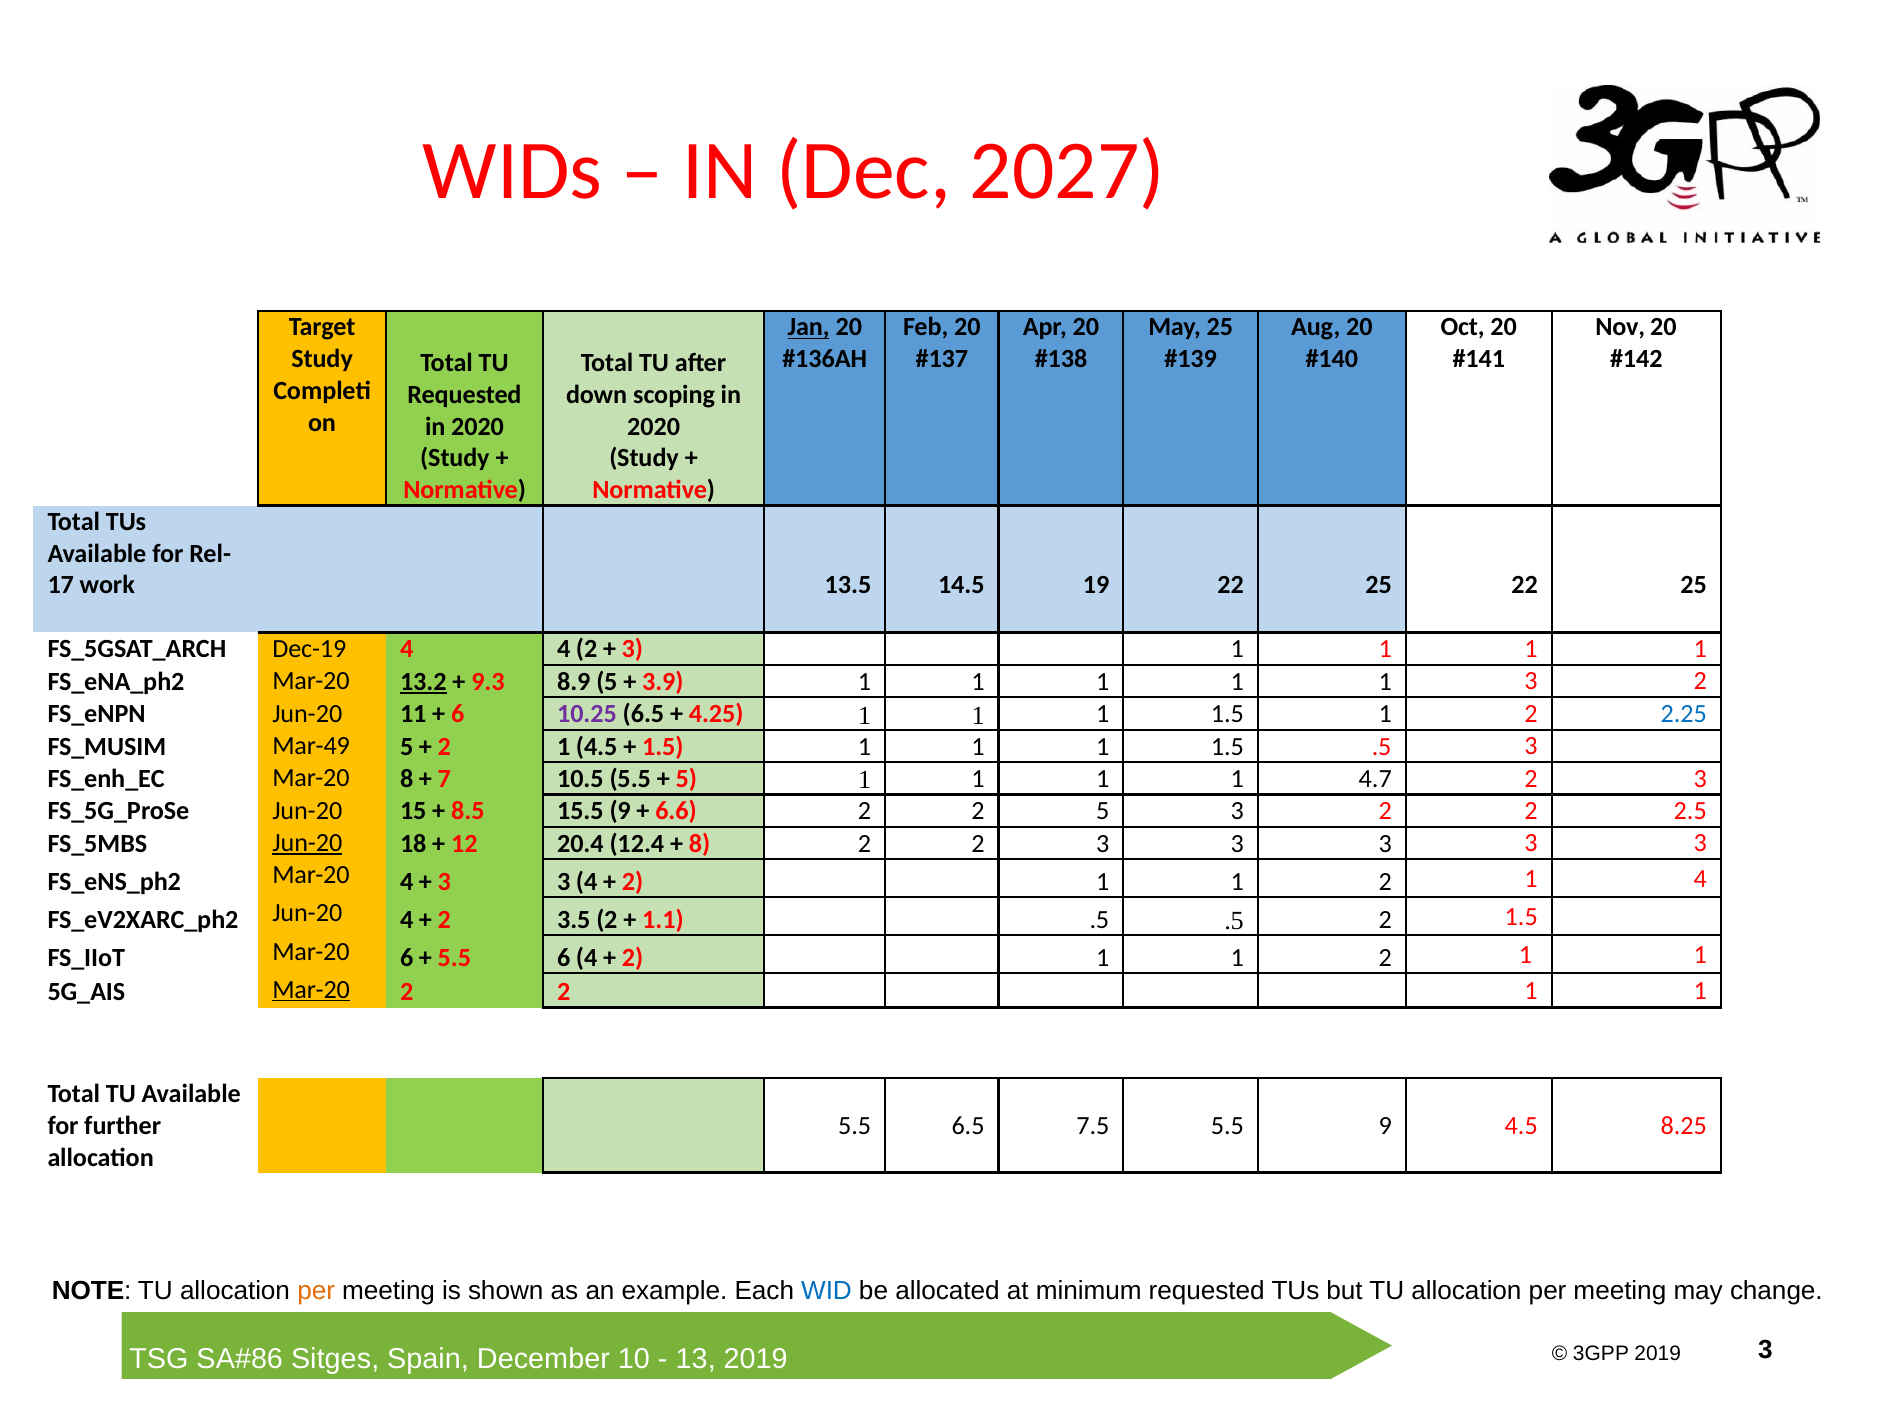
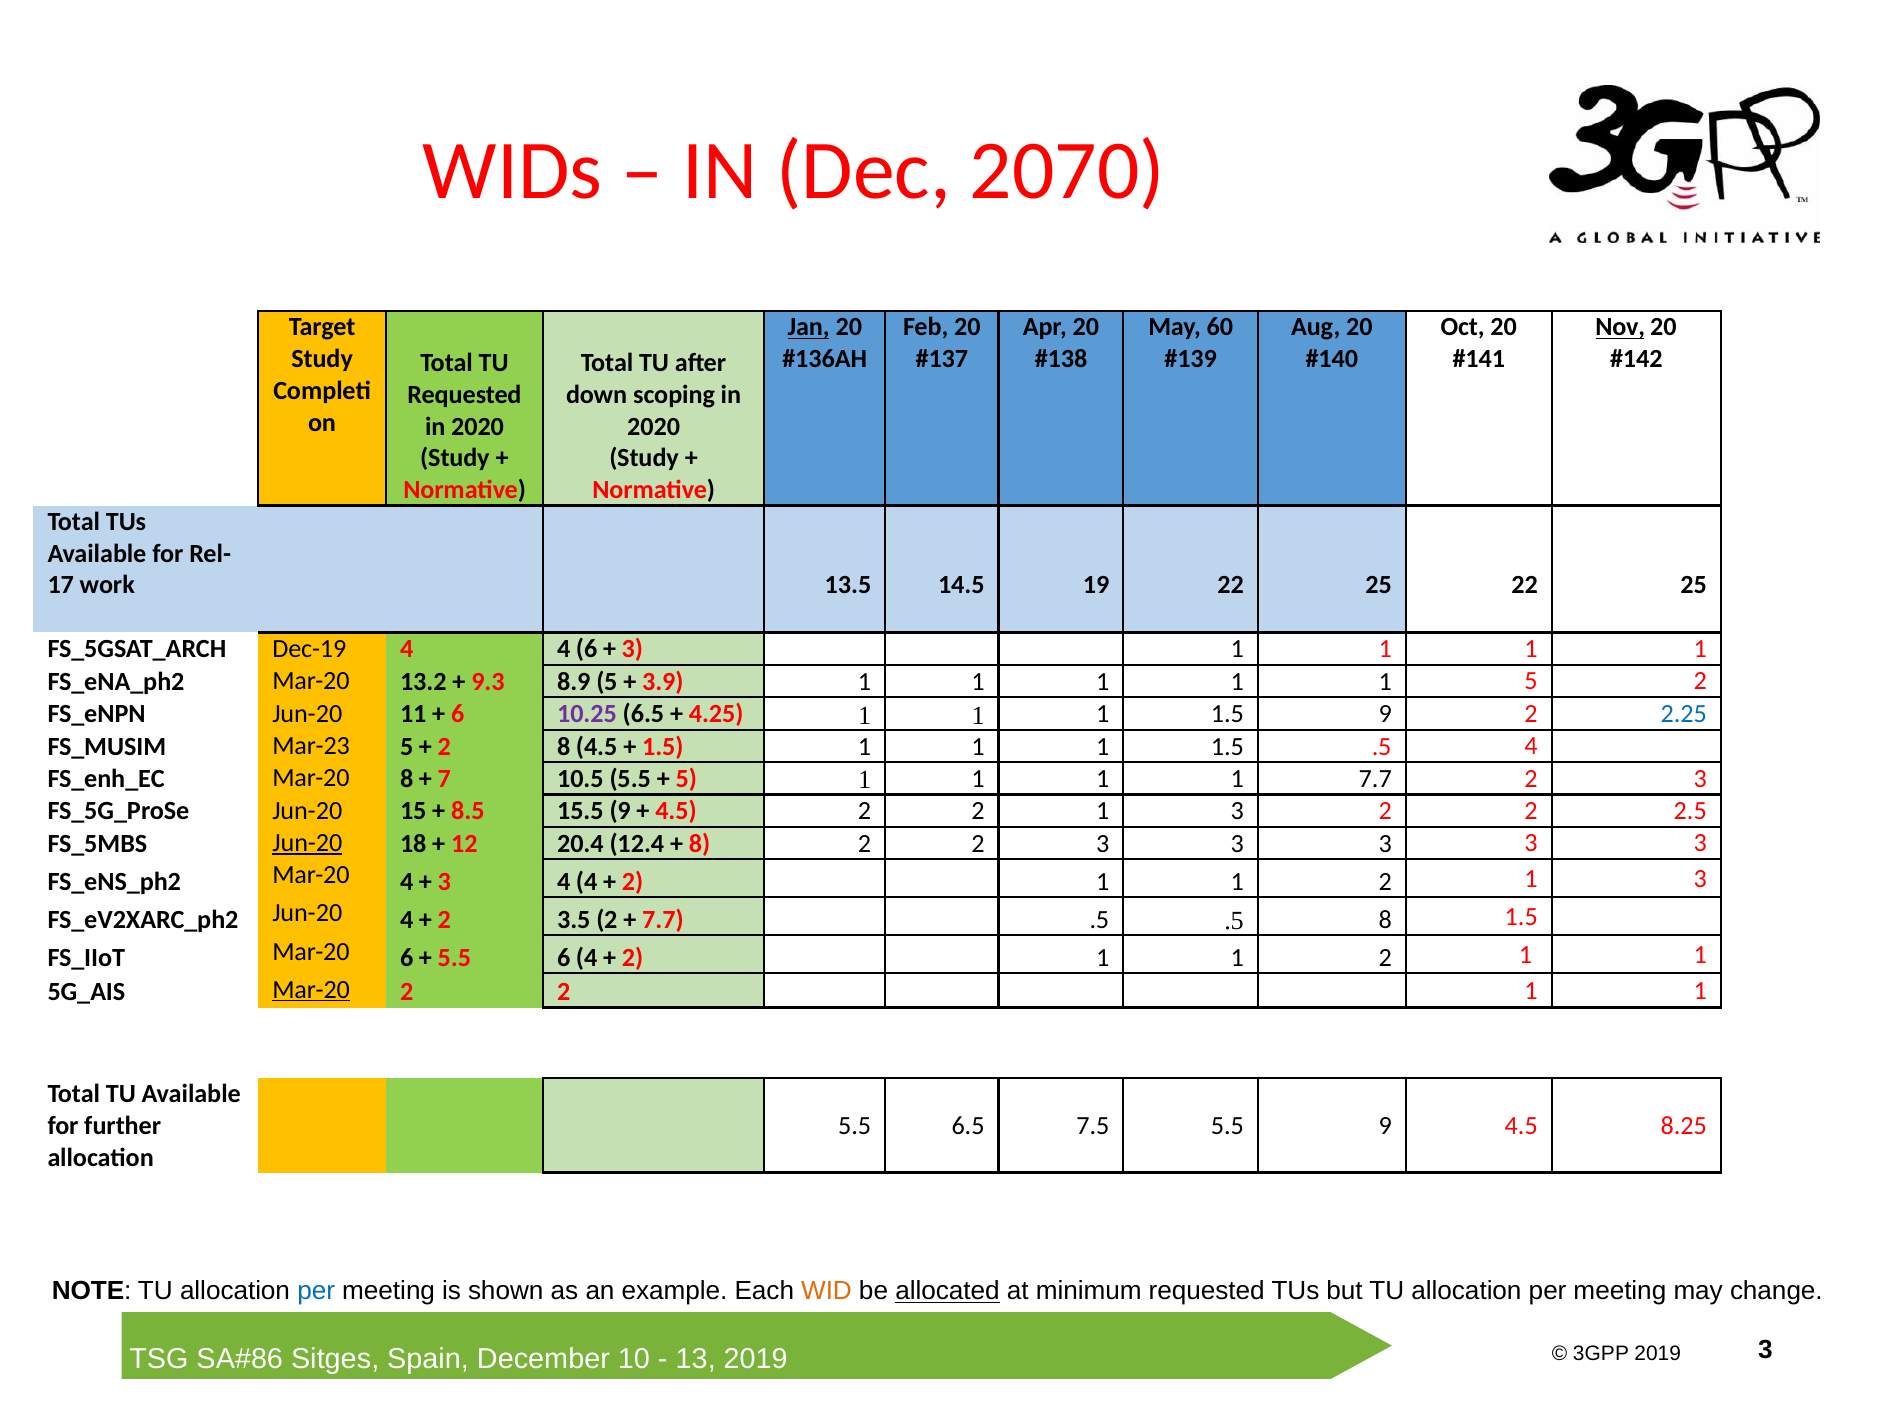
2027: 2027 -> 2070 (1067, 171)
May 25: 25 -> 60 (1220, 327)
Nov underline: none -> present (1620, 327)
4 2: 2 -> 6 (587, 649)
13.2 underline: present -> none (423, 682)
1 3: 3 -> 5 (1531, 681)
1 1.5 1: 1 -> 9 (1385, 714)
Mar-49: Mar-49 -> Mar-23 (311, 746)
1: 1 -> 8 (564, 747)
.5 3: 3 -> 4 (1531, 746)
1 4.7: 4.7 -> 7.7 (1375, 779)
6.6: 6.6 -> 4.5 (676, 811)
5: 5 -> 1 (1103, 811)
3: 3 -> 4 (564, 882)
1 2 1 4: 4 -> 3 (1700, 879)
1.1: 1.1 -> 7.7 (663, 920)
.5 2: 2 -> 8 (1385, 920)
per colour: orange -> blue (316, 1291)
WID colour: blue -> orange (827, 1291)
allocated underline: none -> present (948, 1291)
